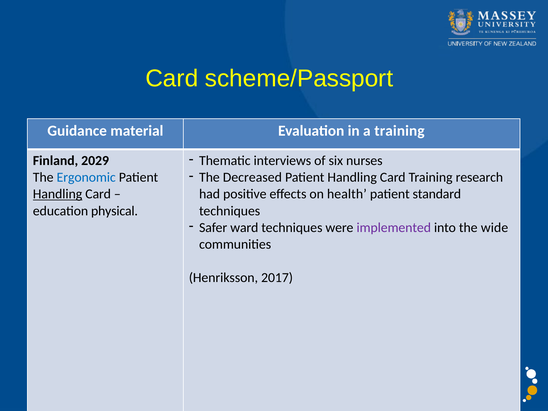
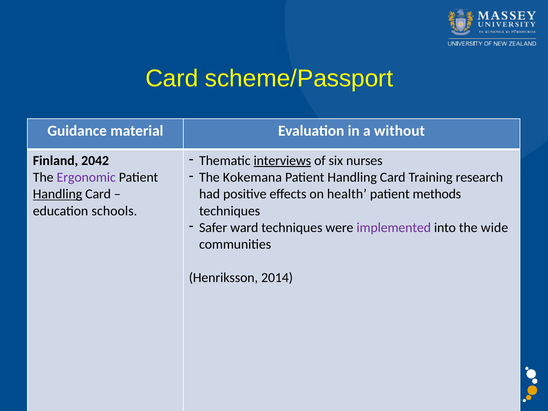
a training: training -> without (399, 131)
interviews underline: none -> present (282, 161)
2029: 2029 -> 2042 (95, 161)
Decreased: Decreased -> Kokemana (252, 177)
Ergonomic colour: blue -> purple (86, 177)
standard: standard -> methods (437, 194)
physical: physical -> schools (114, 211)
2017: 2017 -> 2014 (277, 278)
